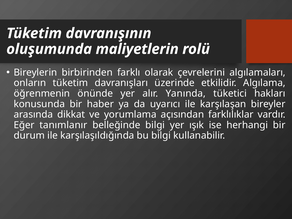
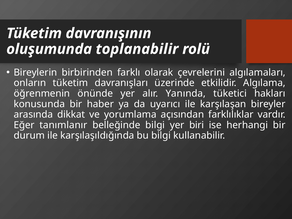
maliyetlerin: maliyetlerin -> toplanabilir (137, 49)
ışık: ışık -> biri (197, 125)
